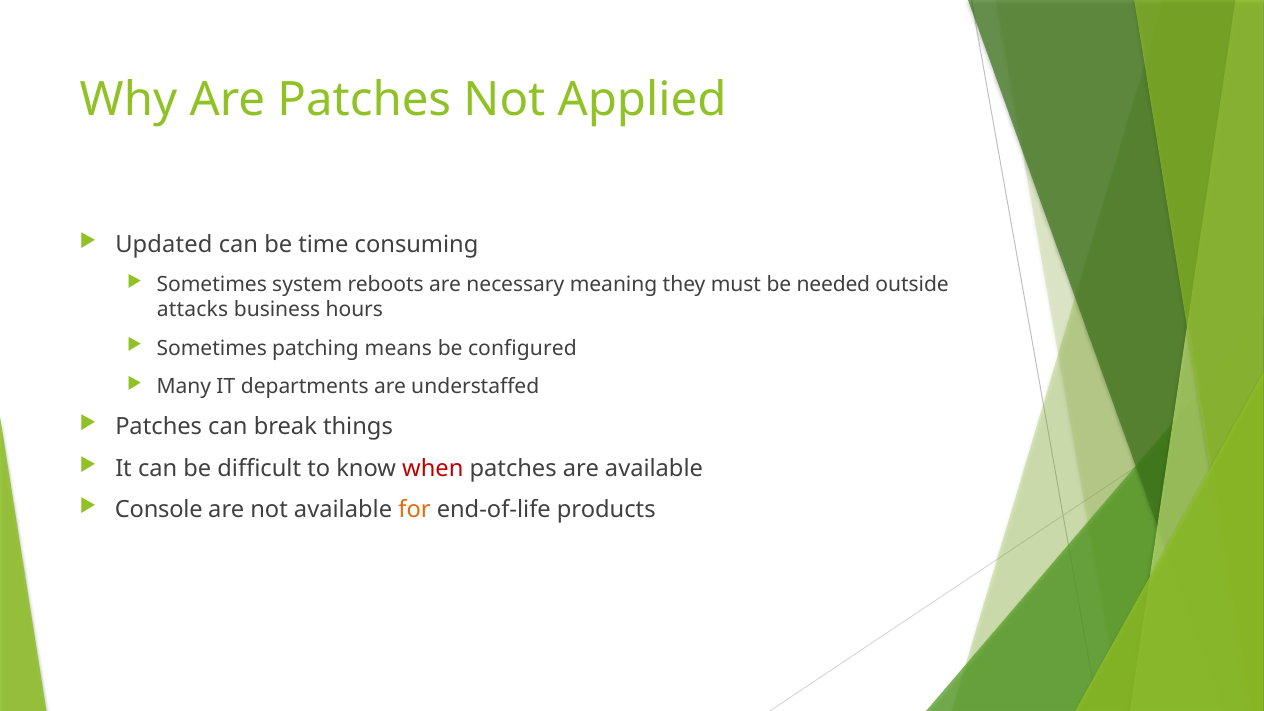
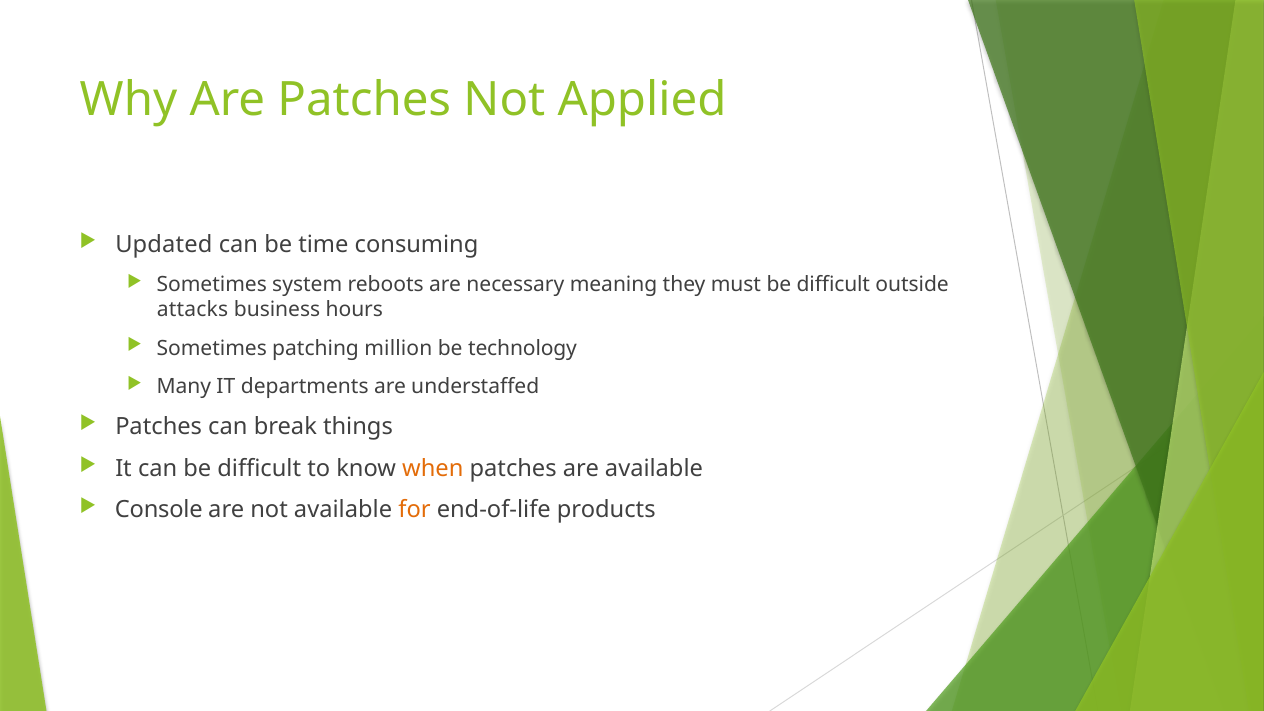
must be needed: needed -> difficult (833, 284)
means: means -> million (398, 348)
configured: configured -> technology (523, 348)
when colour: red -> orange (433, 468)
